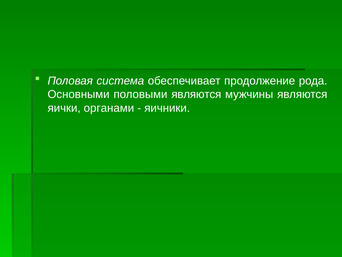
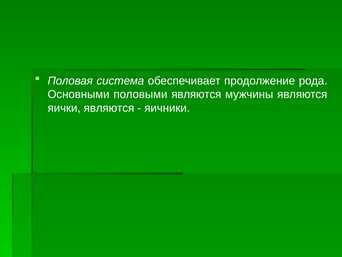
яички органами: органами -> являются (109, 108)
